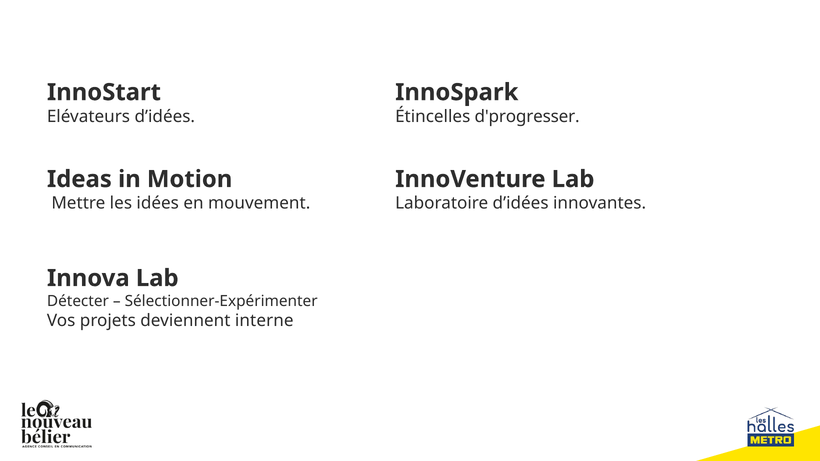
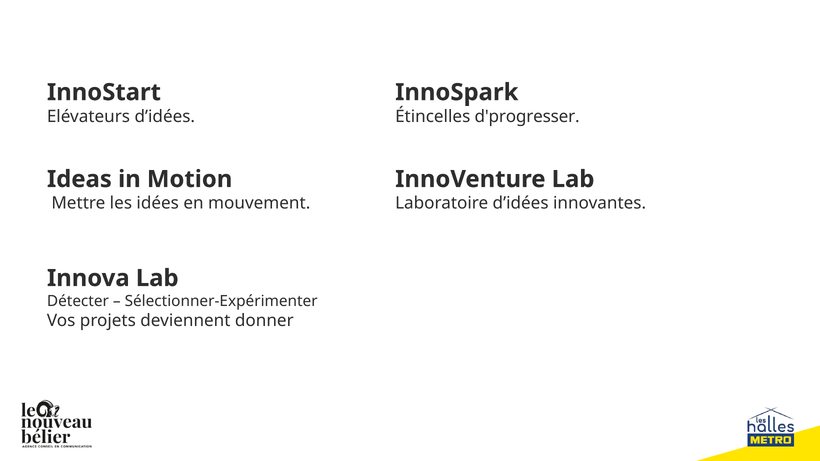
interne: interne -> donner (264, 321)
